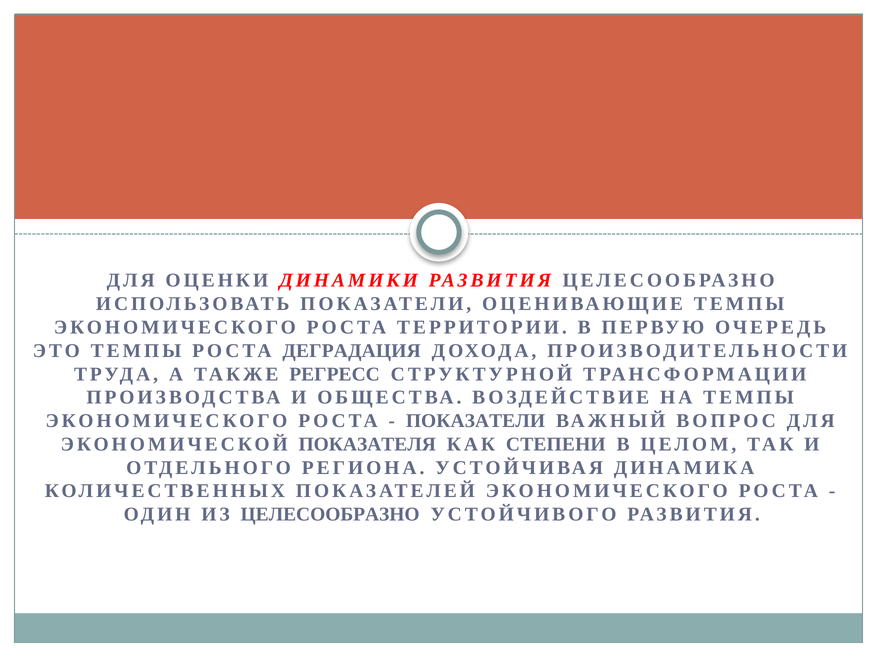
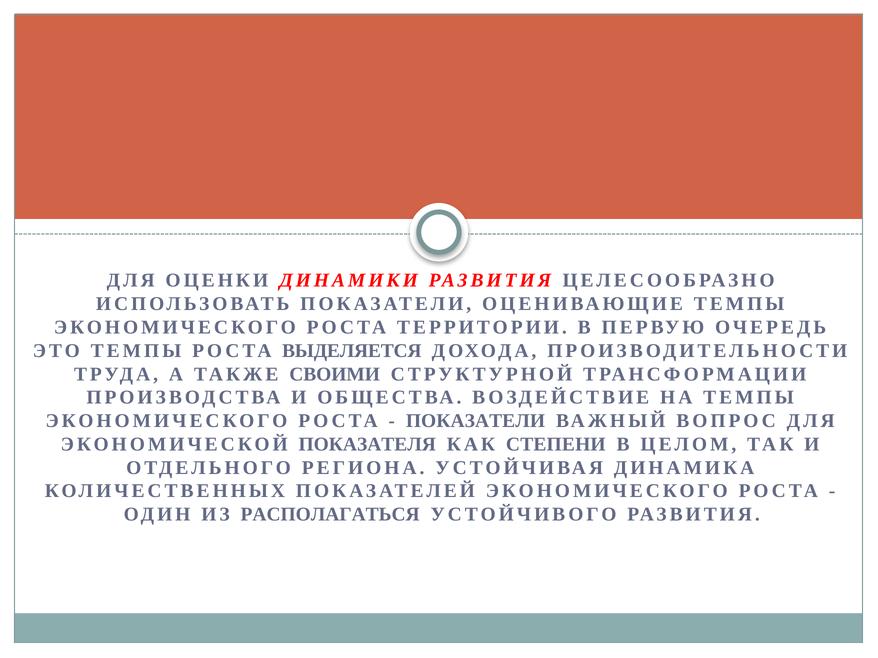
ДЕГРАДАЦИЯ: ДЕГРАДАЦИЯ -> ВЫДЕЛЯЕТСЯ (352, 351)
РЕГРЕСС: РЕГРЕСС -> СВОИМИ (335, 374)
ИЗ ЦЕЛЕСООБРАЗНО: ЦЕЛЕСООБРАЗНО -> РАСПОЛАГАТЬСЯ (330, 515)
